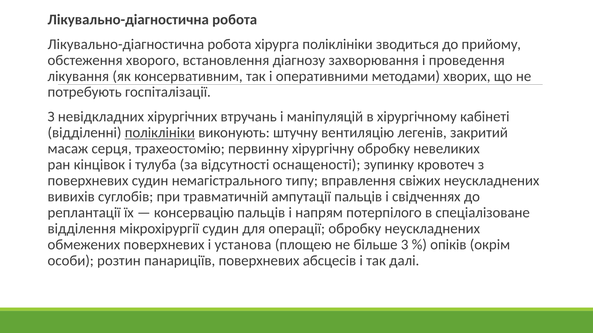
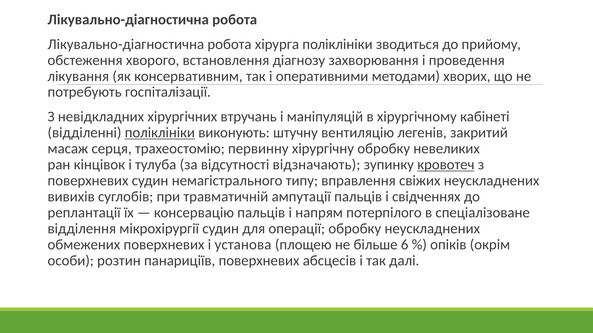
оснащеності: оснащеності -> відзначають (316, 165)
кровотеч underline: none -> present (446, 165)
3: 3 -> 6 (405, 245)
